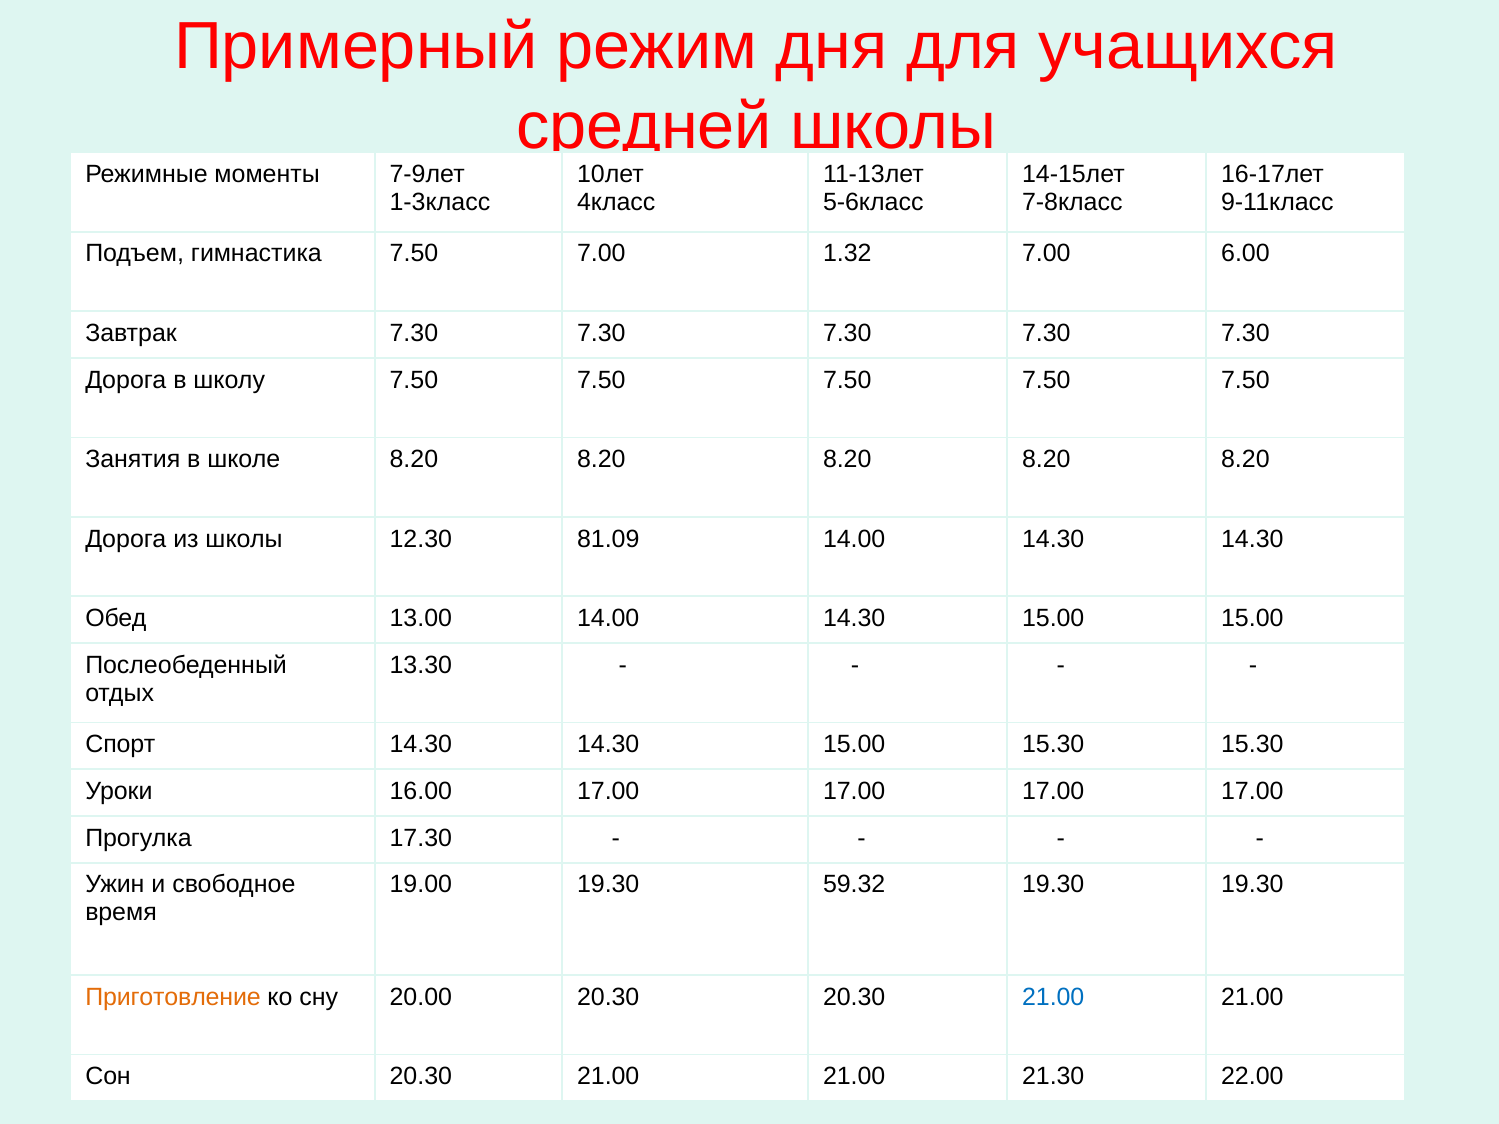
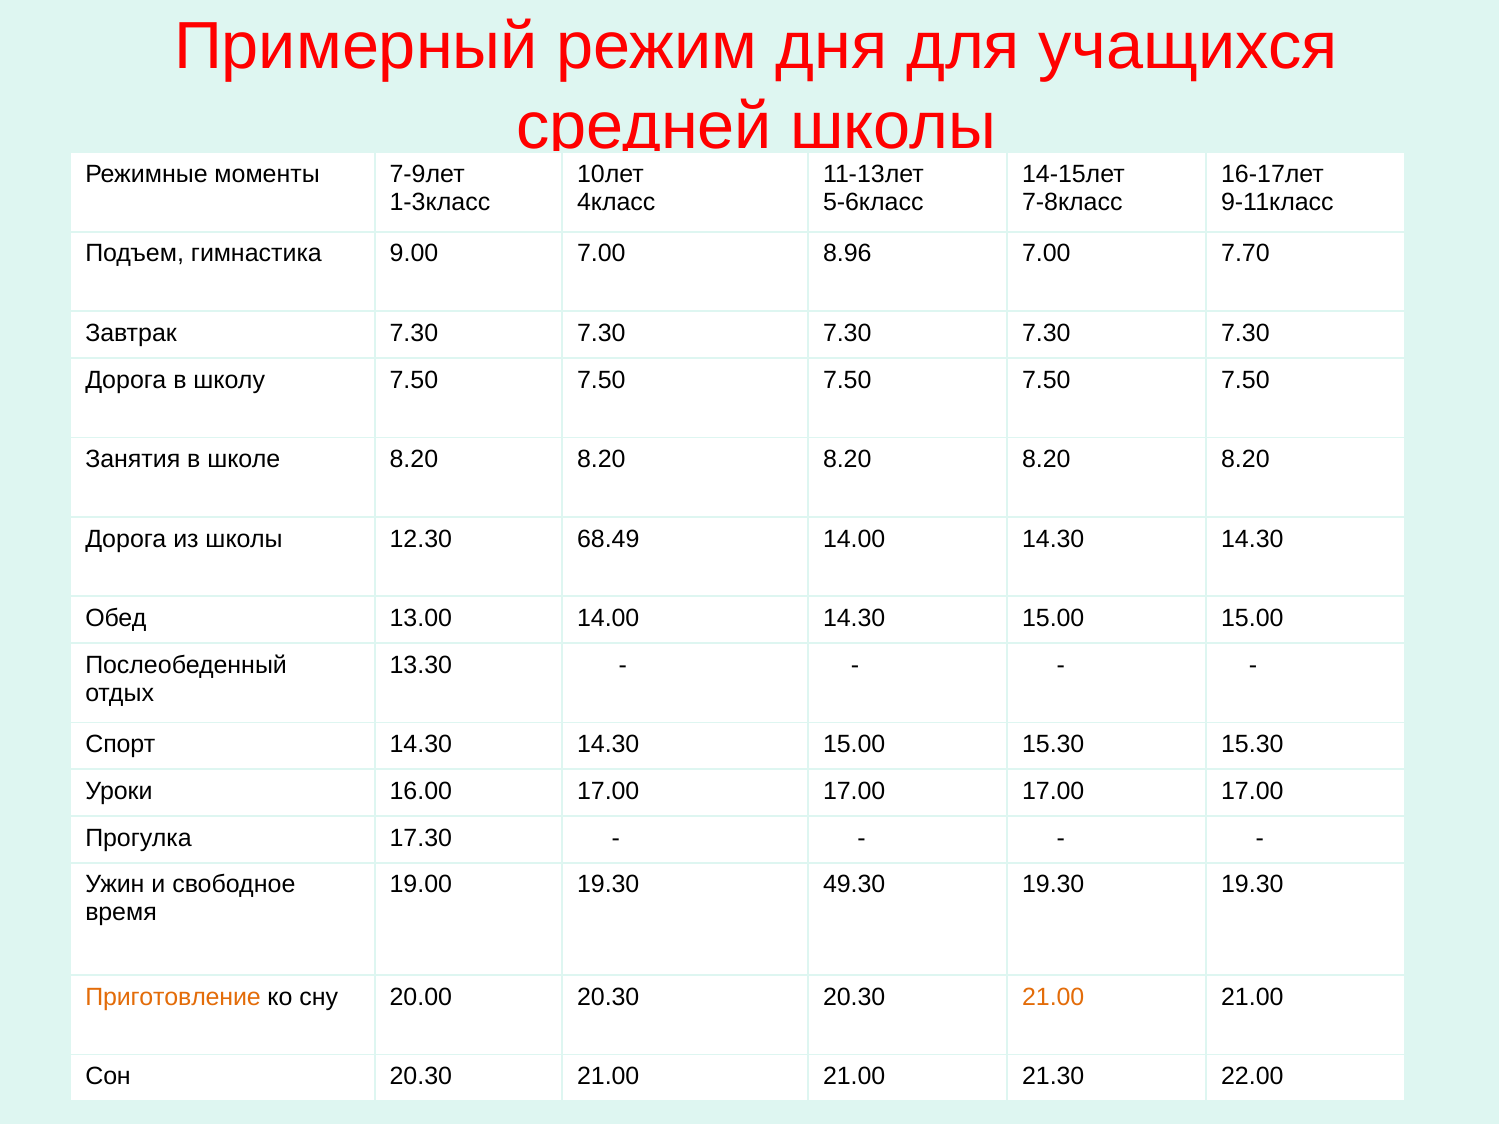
гимнастика 7.50: 7.50 -> 9.00 (414, 254)
1.32: 1.32 -> 8.96 (847, 254)
6.00: 6.00 -> 7.70 (1245, 254)
81.09: 81.09 -> 68.49 (608, 539)
59.32: 59.32 -> 49.30 (854, 885)
21.00 colour: blue -> orange (1053, 997)
